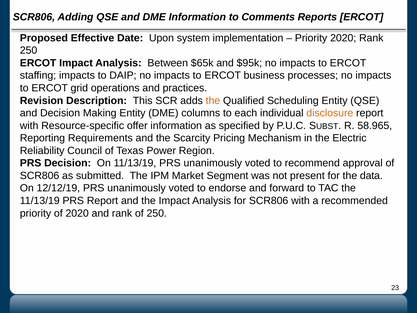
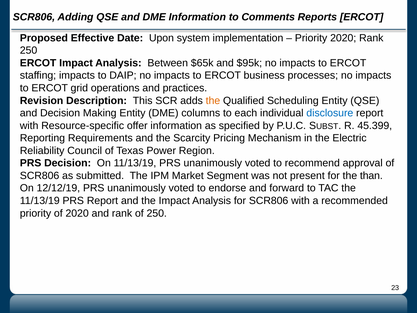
disclosure colour: orange -> blue (330, 113)
58.965: 58.965 -> 45.399 (375, 126)
data: data -> than (371, 176)
